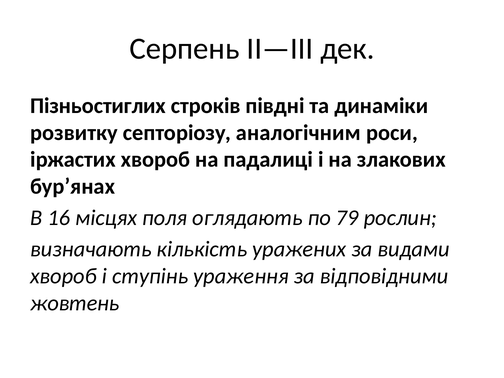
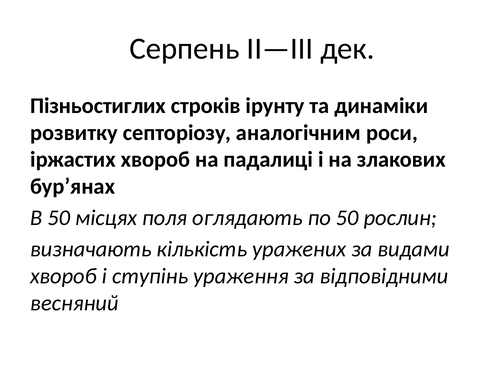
півдні: півдні -> ірунту (275, 106)
В 16: 16 -> 50 (59, 218)
по 79: 79 -> 50 (347, 218)
жовтень: жовтень -> весняний (74, 303)
